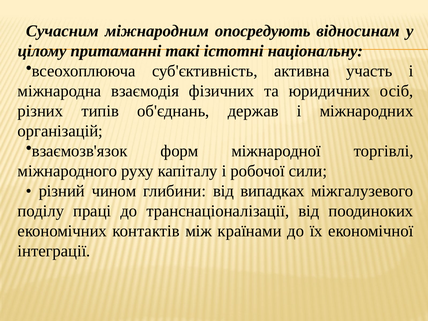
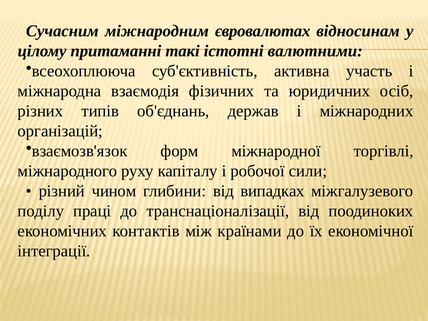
опосредують: опосредують -> євровалютах (263, 31)
національну: національну -> валютними (315, 51)
